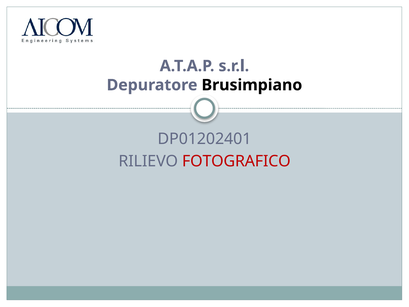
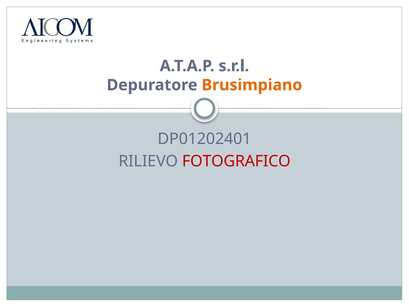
Brusimpiano colour: black -> orange (252, 85)
